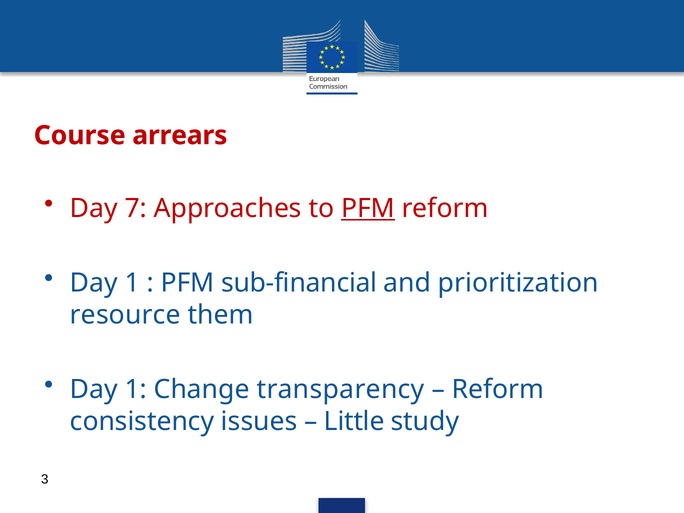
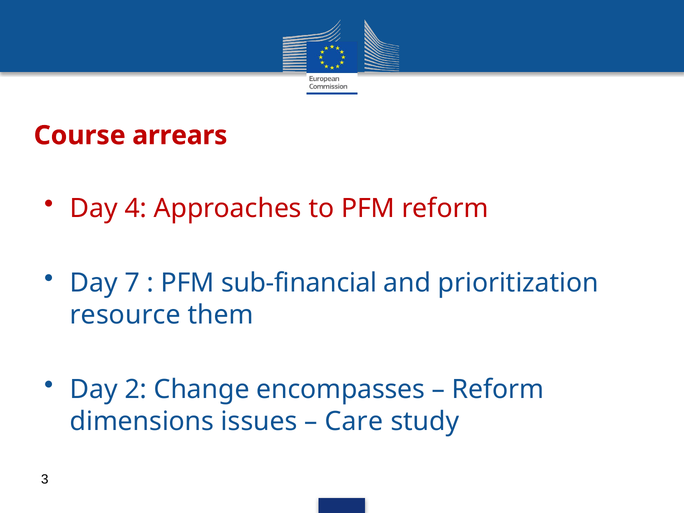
7: 7 -> 4 (136, 208)
PFM underline: present -> none (368, 208)
1: 1 -> 7 (132, 283)
1: 1 -> 2 (136, 389)
transparency: transparency -> encompasses (341, 389)
consistency: consistency -> dimensions (142, 421)
Little: Little -> Care (354, 421)
